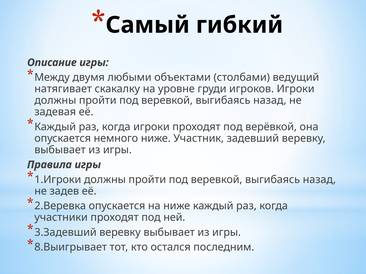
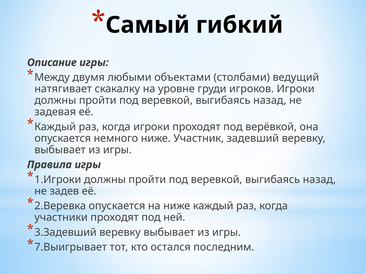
8.Выигрывает: 8.Выигрывает -> 7.Выигрывает (71, 248)
